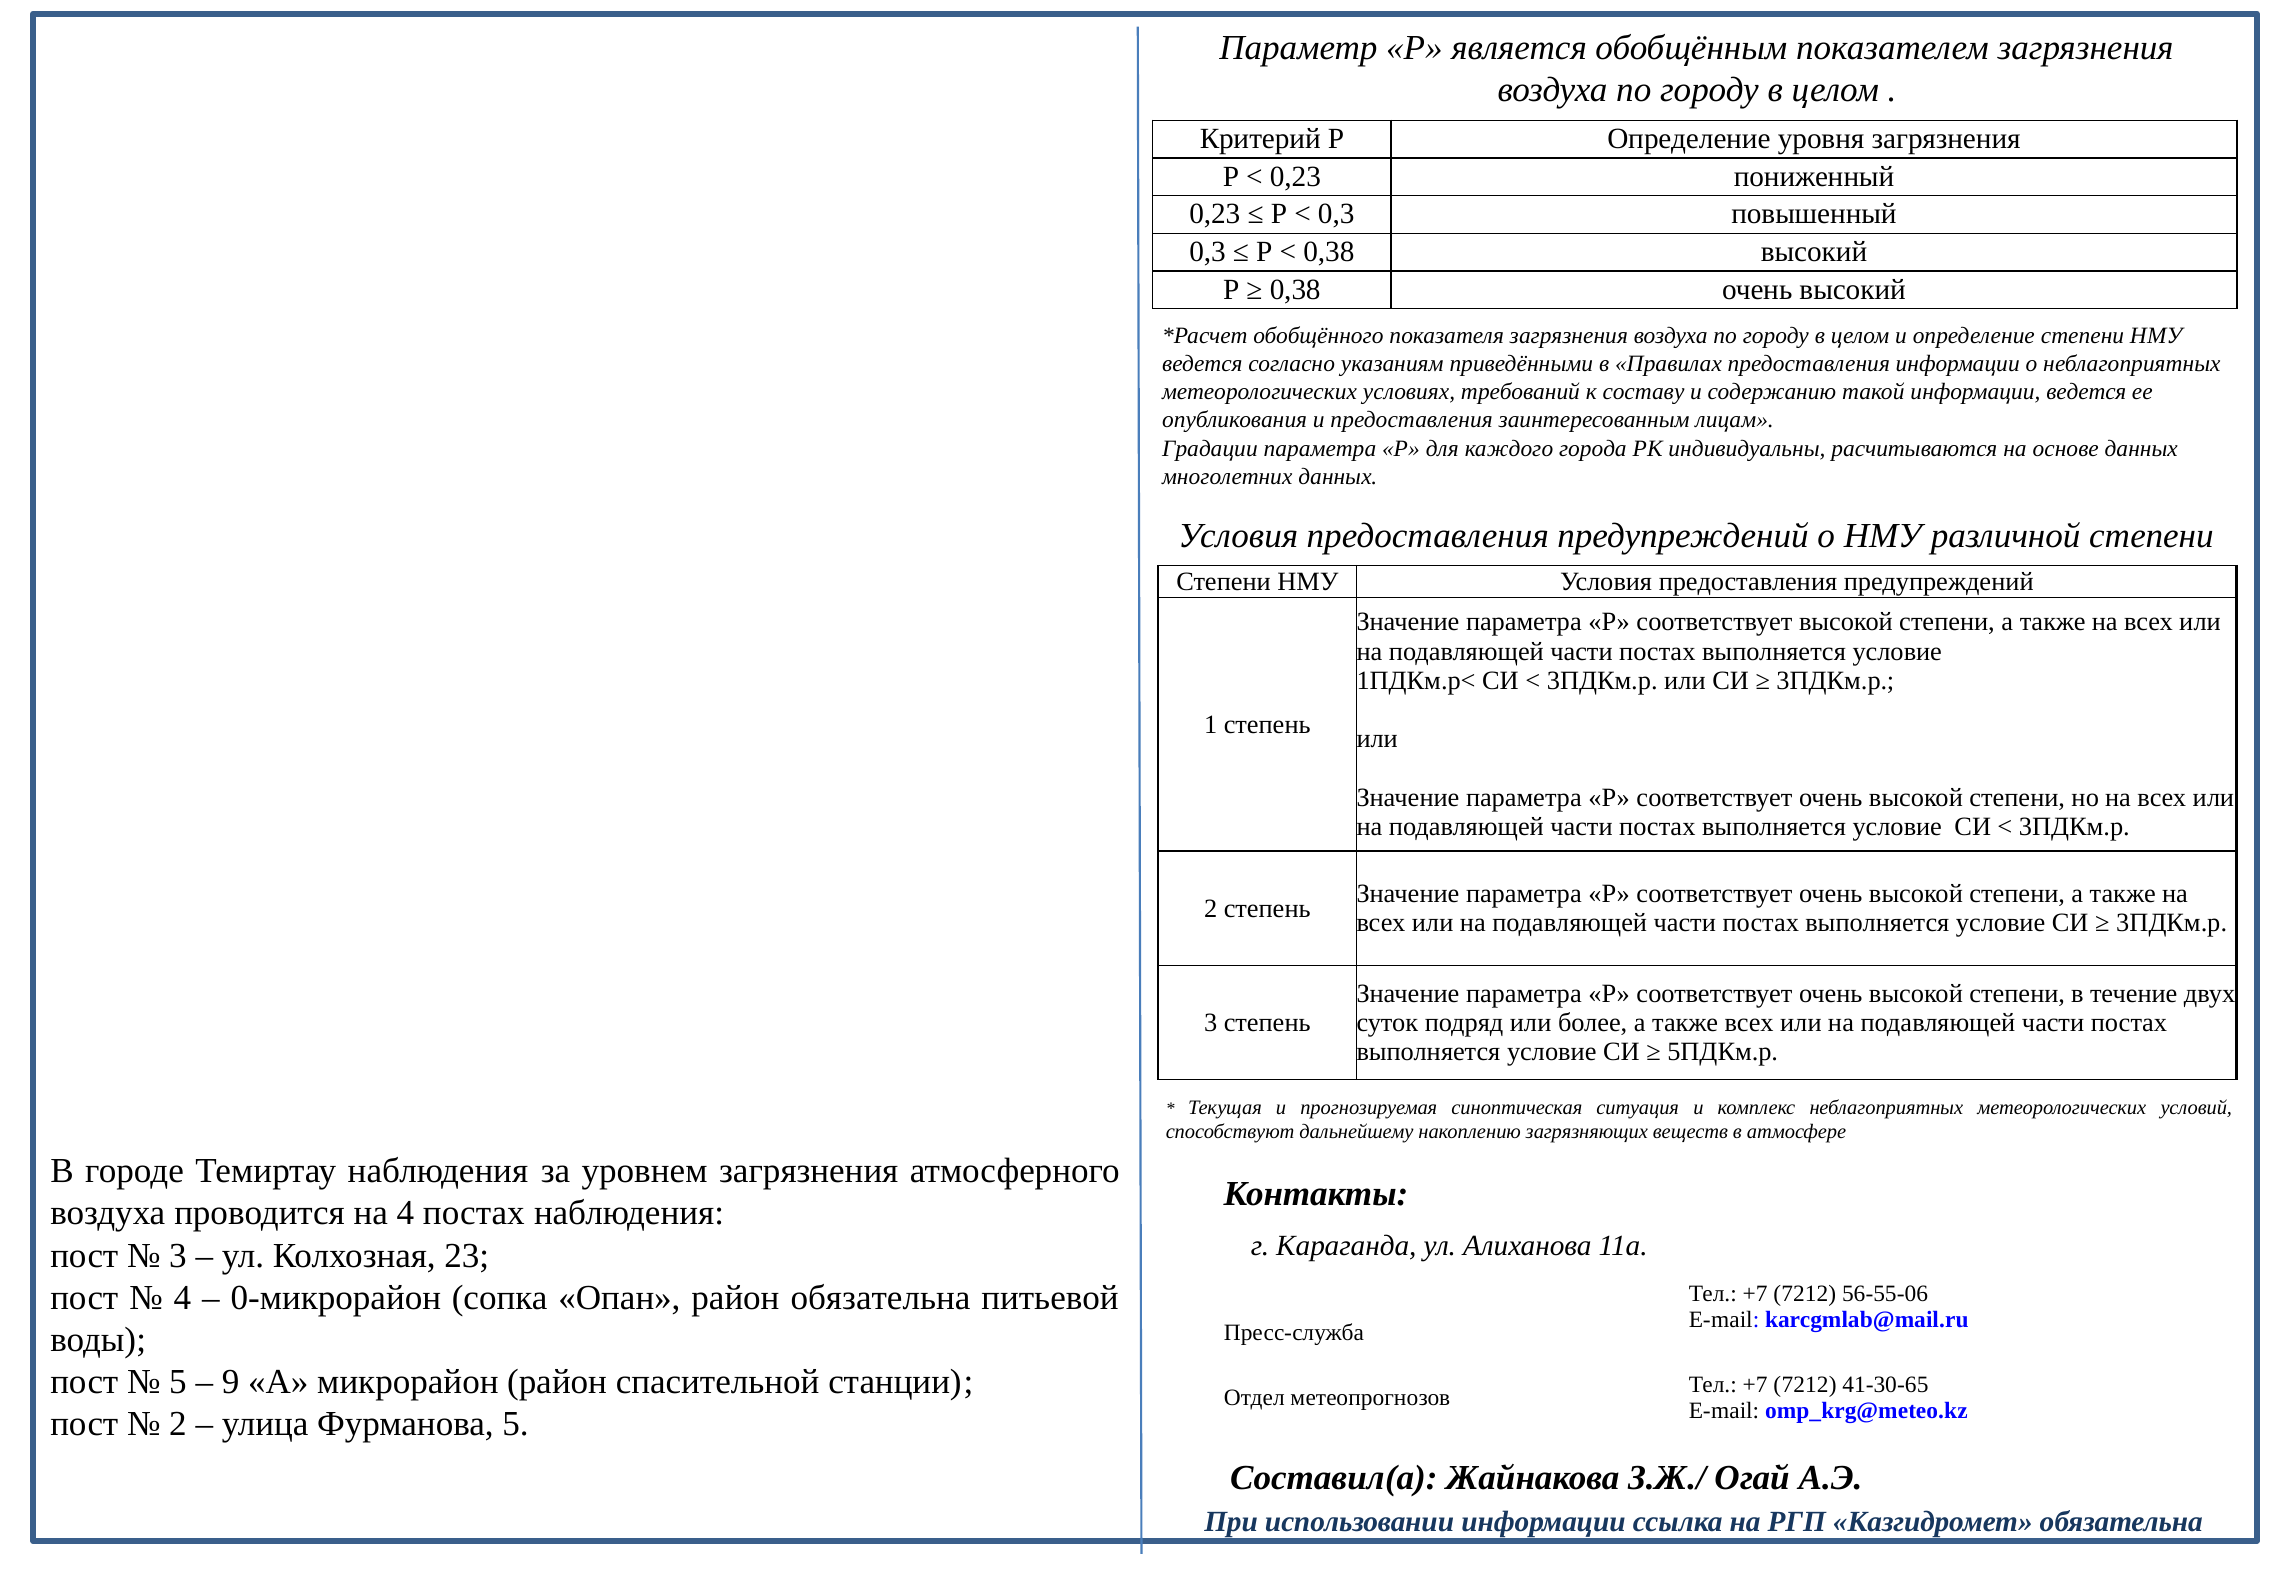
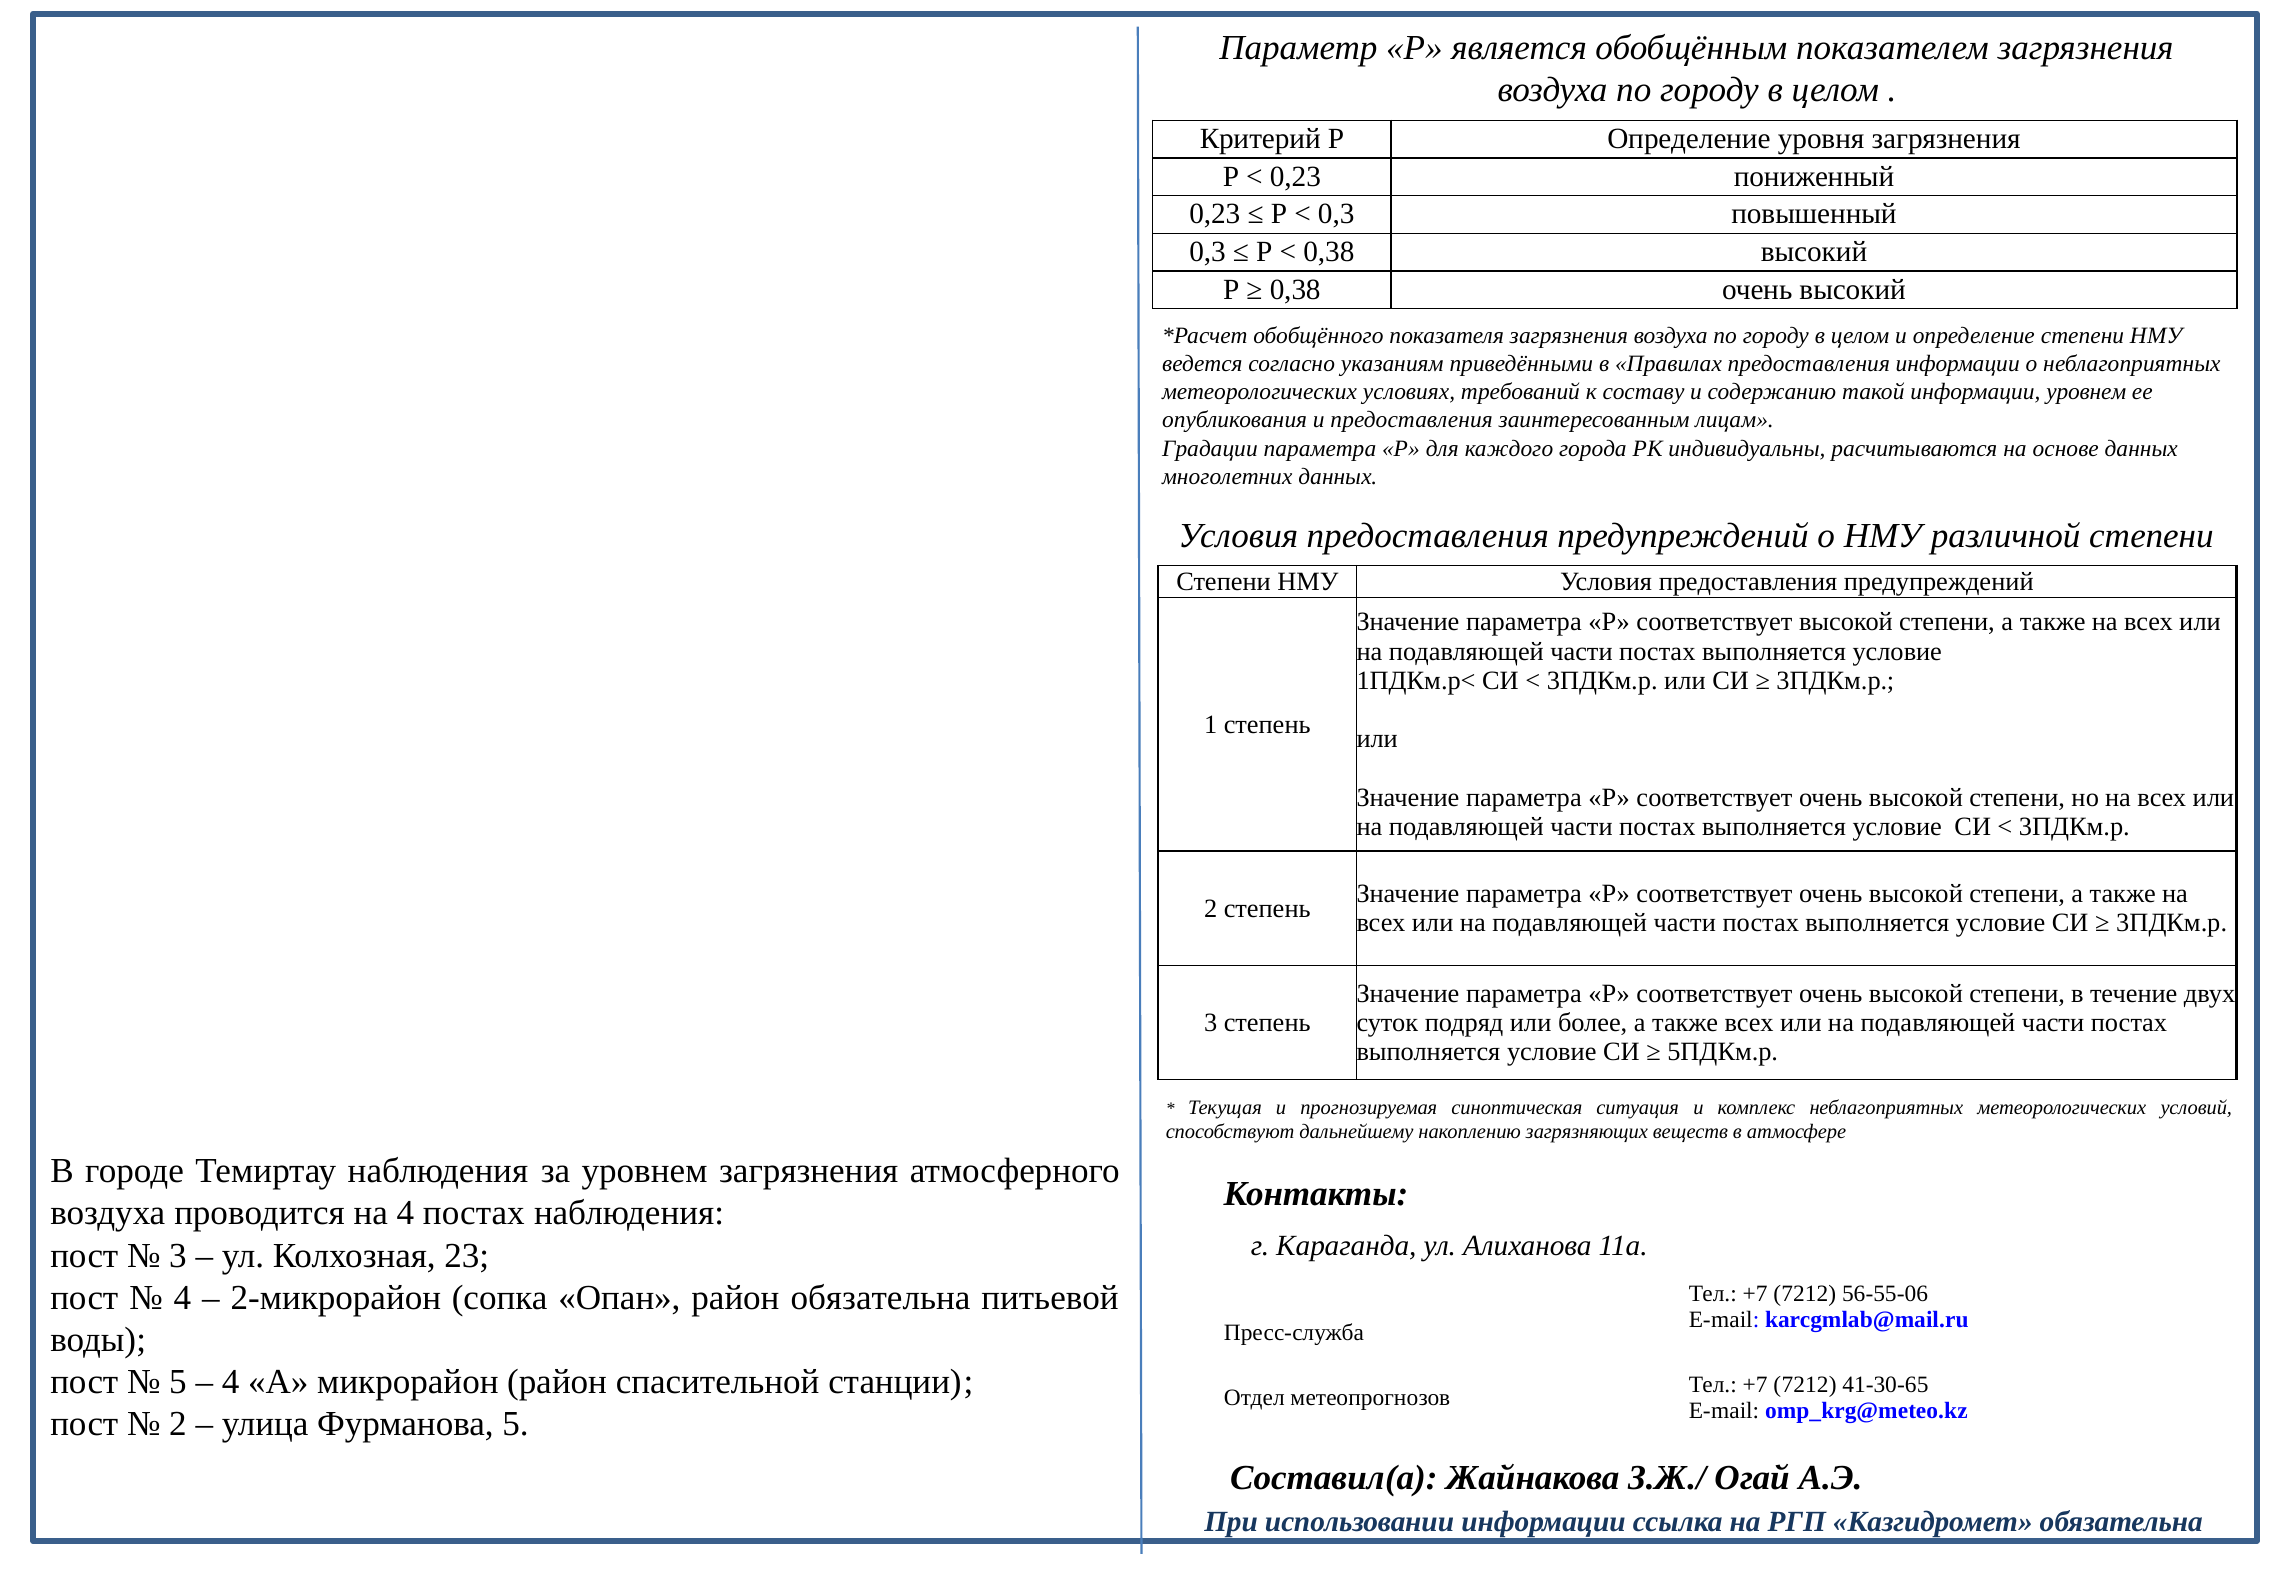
информации ведется: ведется -> уровнем (2086, 392)
0-микрорайон: 0-микрорайон -> 2-микрорайон (336, 1297)
9: 9 -> 4 (231, 1382)
